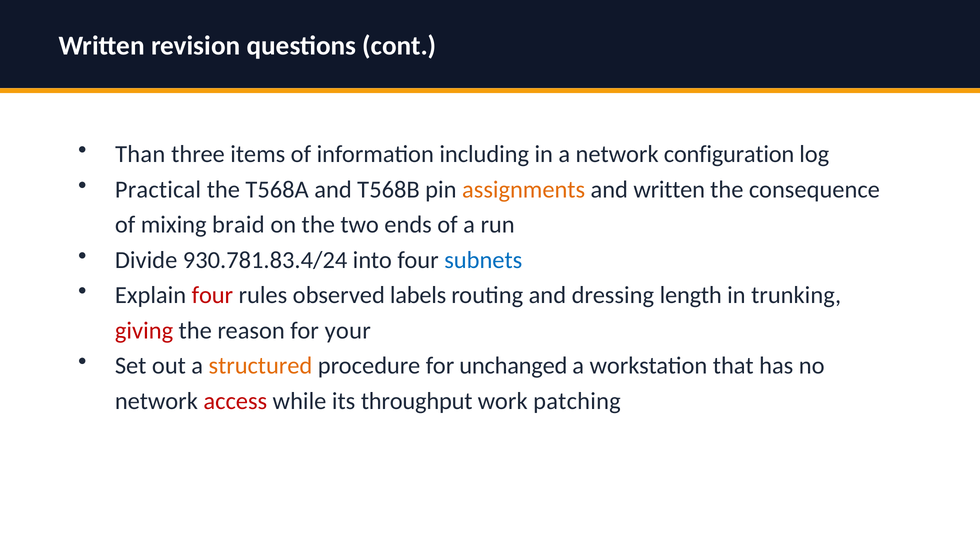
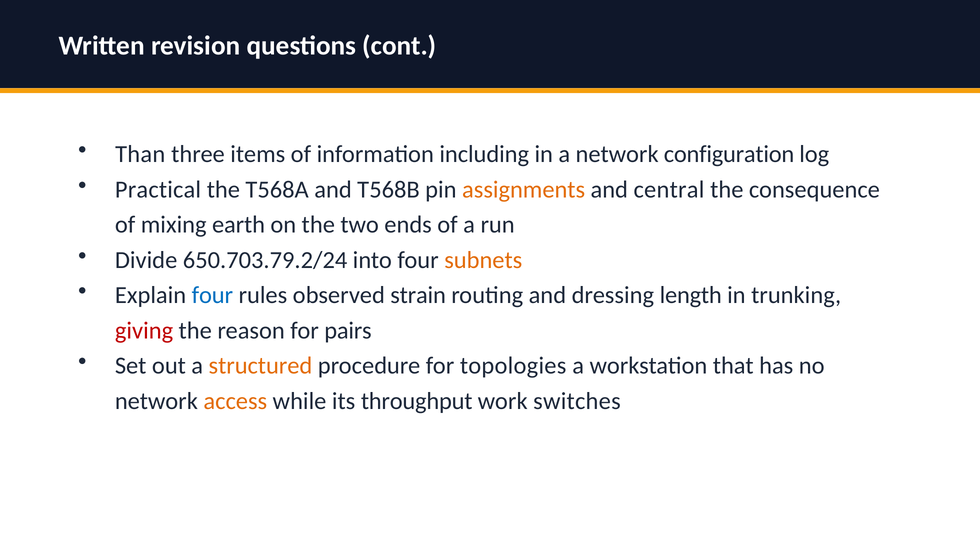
and written: written -> central (669, 190)
braid: braid -> earth (239, 225)
930.781.83.4/24: 930.781.83.4/24 -> 650.703.79.2/24 (265, 260)
subnets colour: blue -> orange (483, 260)
four colour: red -> blue (212, 296)
labels: labels -> strain (418, 296)
your: your -> pairs (348, 331)
unchanged: unchanged -> topologies (513, 366)
access colour: red -> orange (235, 401)
patching: patching -> switches (577, 401)
